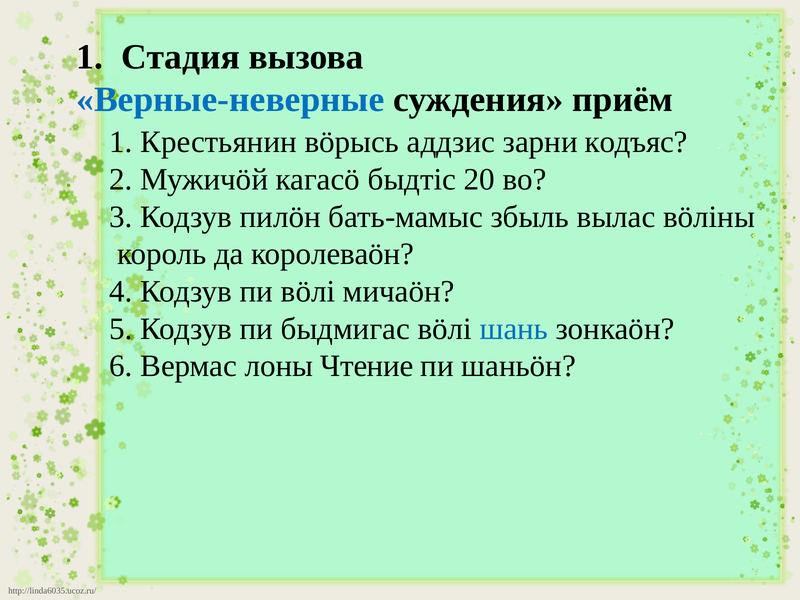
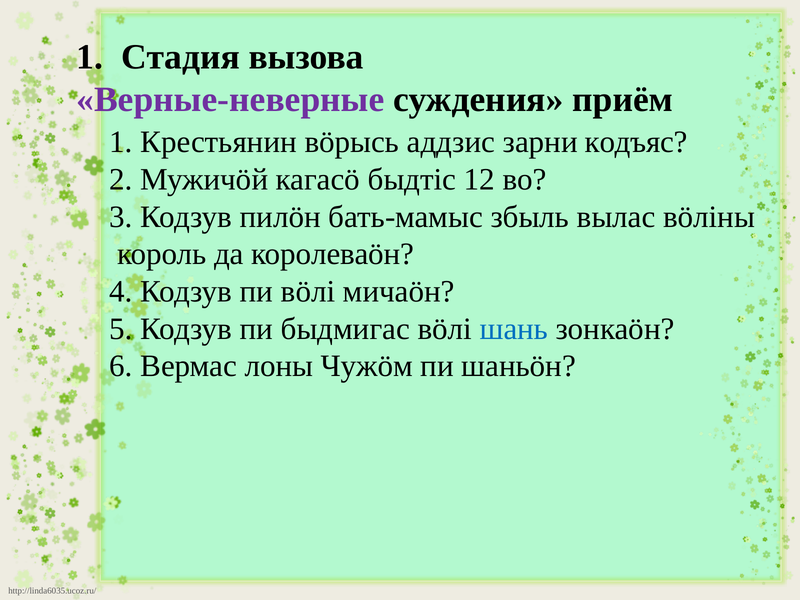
Верные-неверные colour: blue -> purple (230, 100)
20: 20 -> 12 (479, 179)
Чтение: Чтение -> Чужöм (367, 366)
